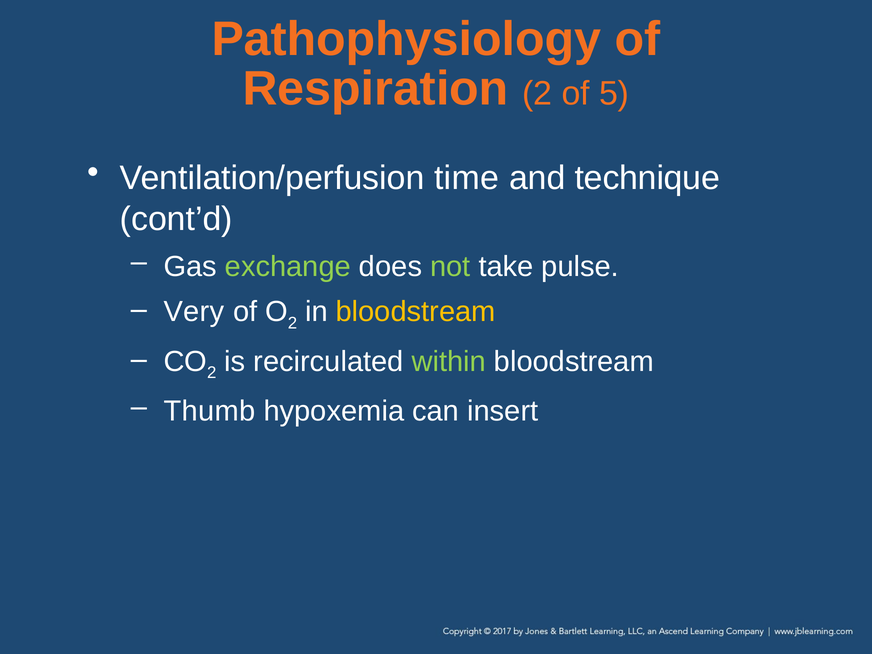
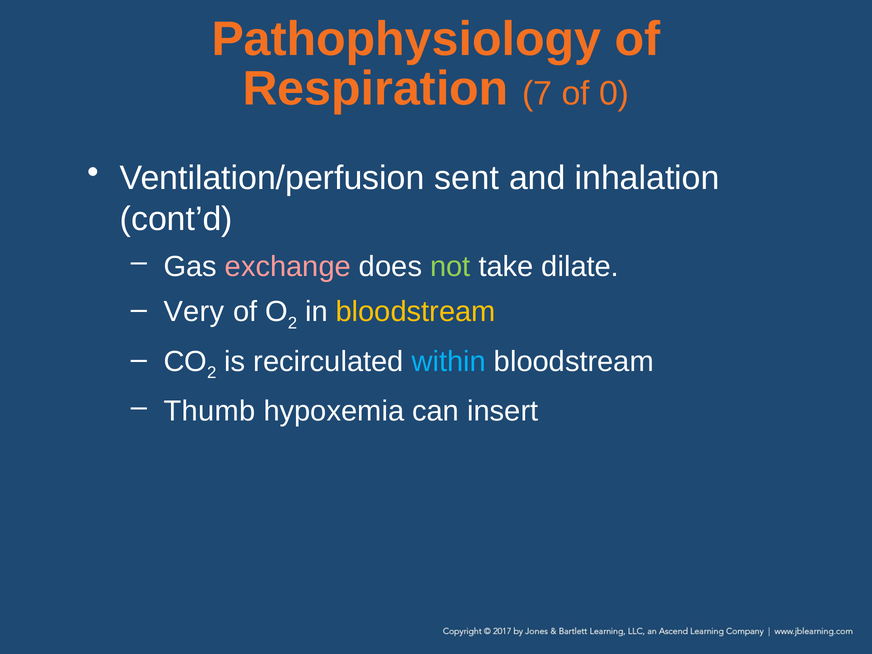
Respiration 2: 2 -> 7 (537, 94)
5: 5 -> 0 (614, 94)
time: time -> sent (467, 178)
technique: technique -> inhalation (647, 178)
exchange colour: light green -> pink (288, 267)
pulse: pulse -> dilate (580, 267)
within colour: light green -> light blue (449, 361)
